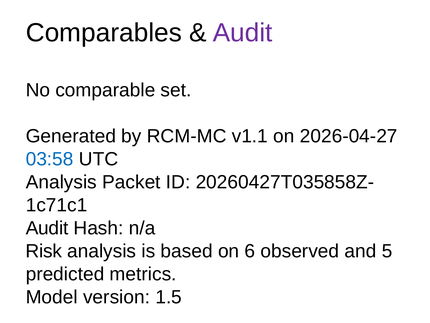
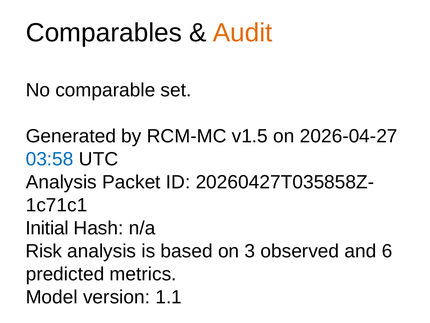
Audit colour: purple -> orange (243, 33)
v1.1: v1.1 -> v1.5 (250, 136)
Audit: Audit -> Initial (47, 228)
6: 6 -> 3 (250, 251)
5: 5 -> 6 (387, 251)
1.5: 1.5 -> 1.1 (169, 297)
